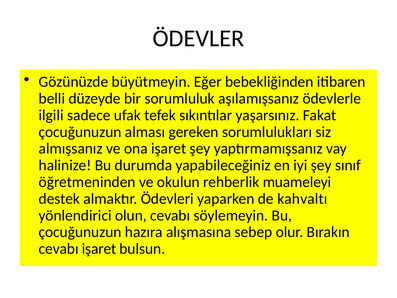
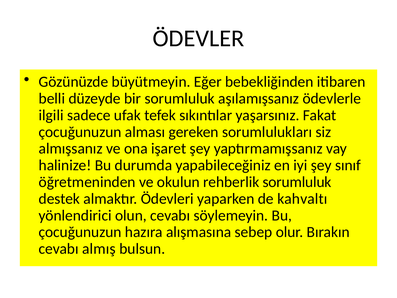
rehberlik muameleyi: muameleyi -> sorumluluk (297, 182)
cevabı işaret: işaret -> almış (99, 249)
